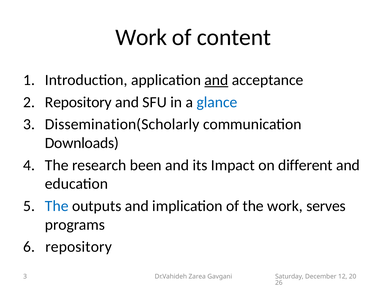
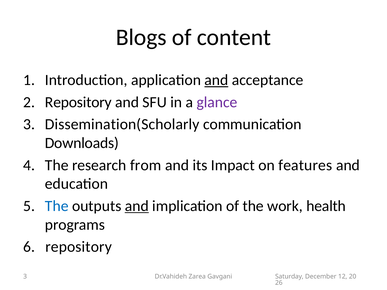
Work: Work -> Blogs (141, 37)
glance colour: blue -> purple (217, 102)
been: been -> from (146, 165)
different: different -> features (305, 165)
and underline: none -> present (137, 206)
serves: serves -> health (326, 206)
